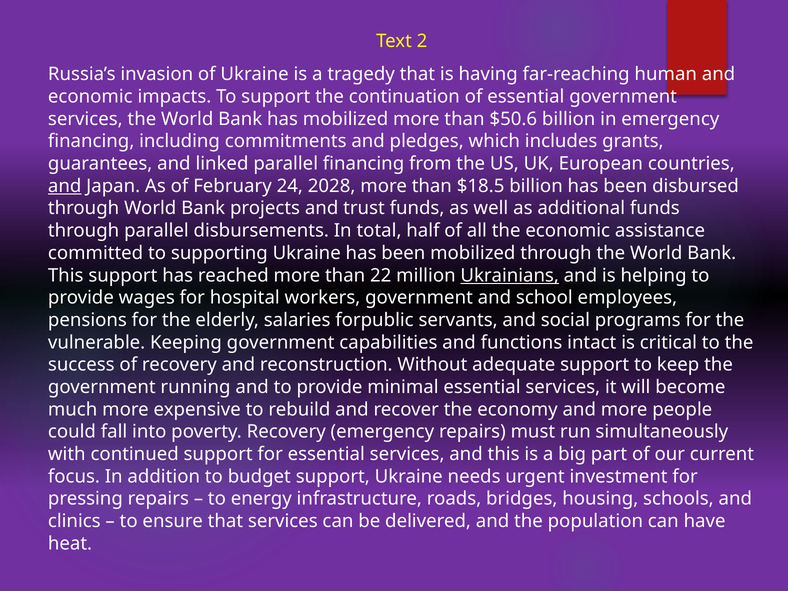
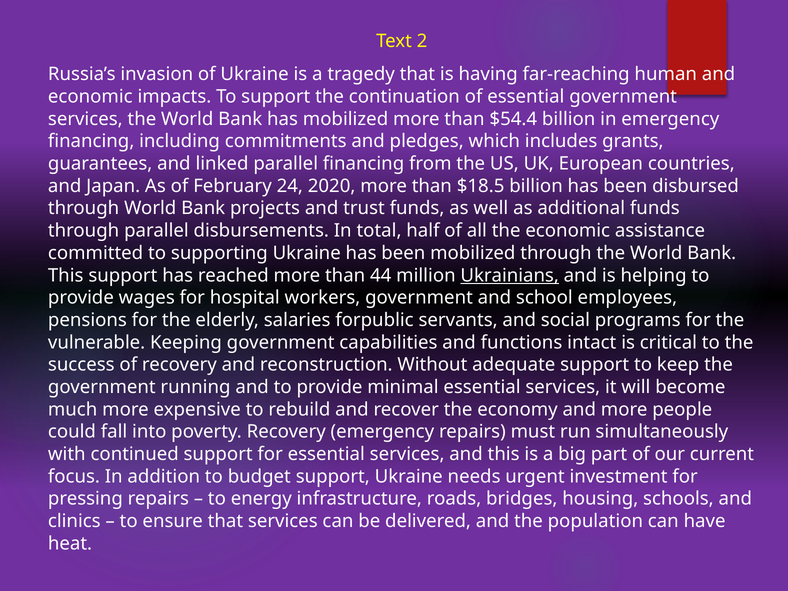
$50.6: $50.6 -> $54.4 (513, 119)
and underline: present -> none (65, 186)
2028: 2028 -> 2020 (332, 186)
22: 22 -> 44 (381, 275)
